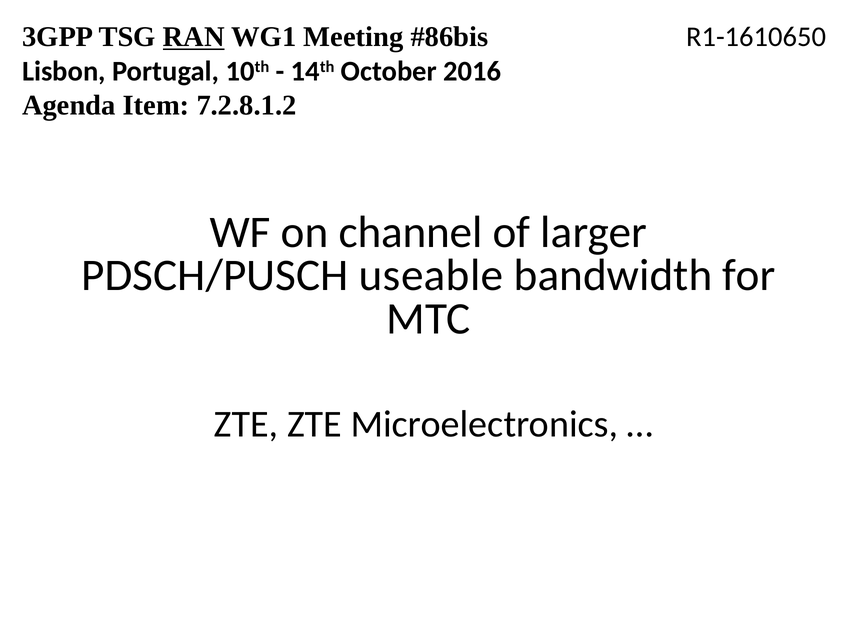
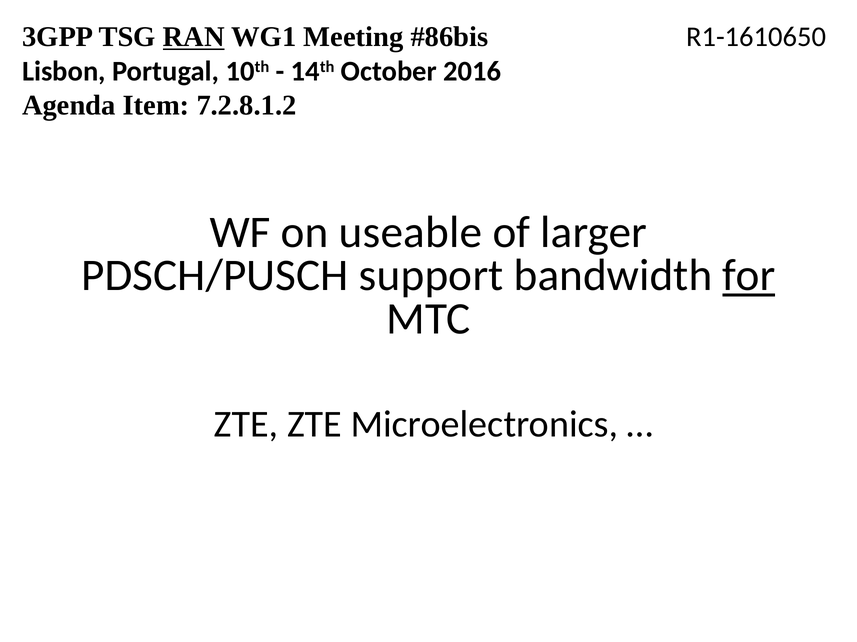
channel: channel -> useable (410, 232)
useable: useable -> support (431, 276)
for underline: none -> present (749, 276)
